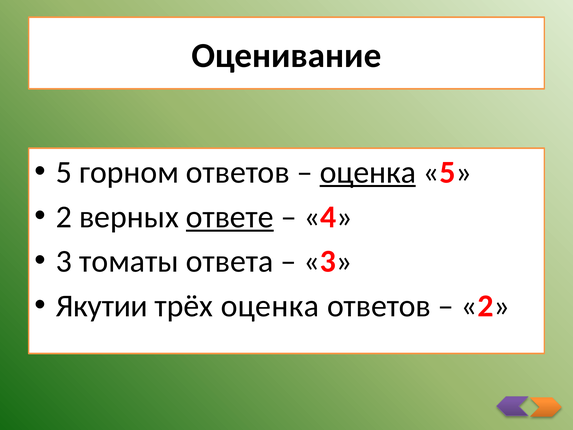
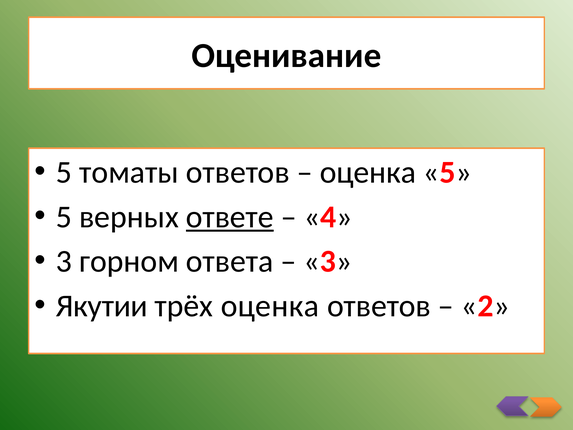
горном: горном -> томаты (129, 172)
оценка underline: present -> none (368, 172)
2: 2 -> 5 (64, 217)
томаты: томаты -> горном (129, 261)
